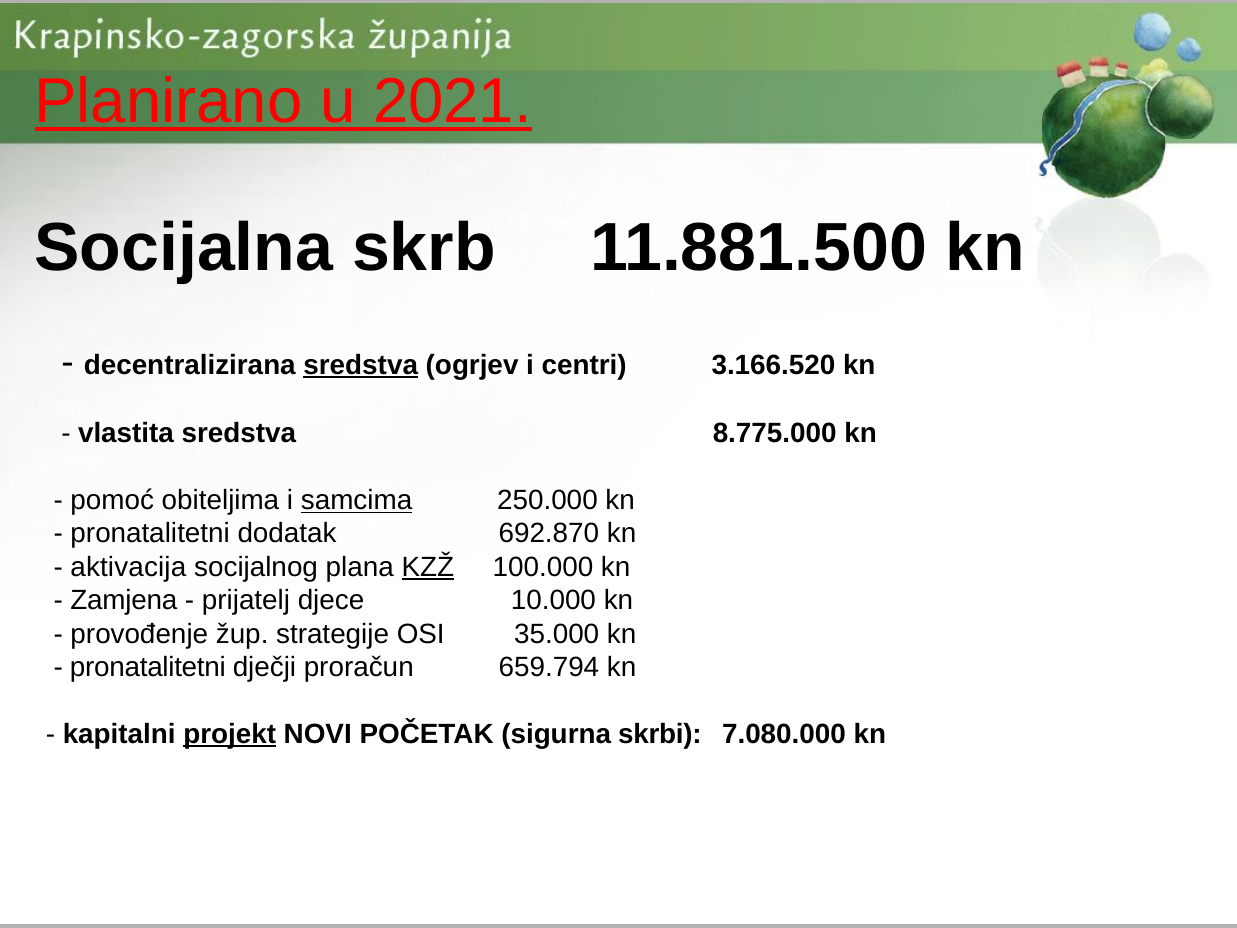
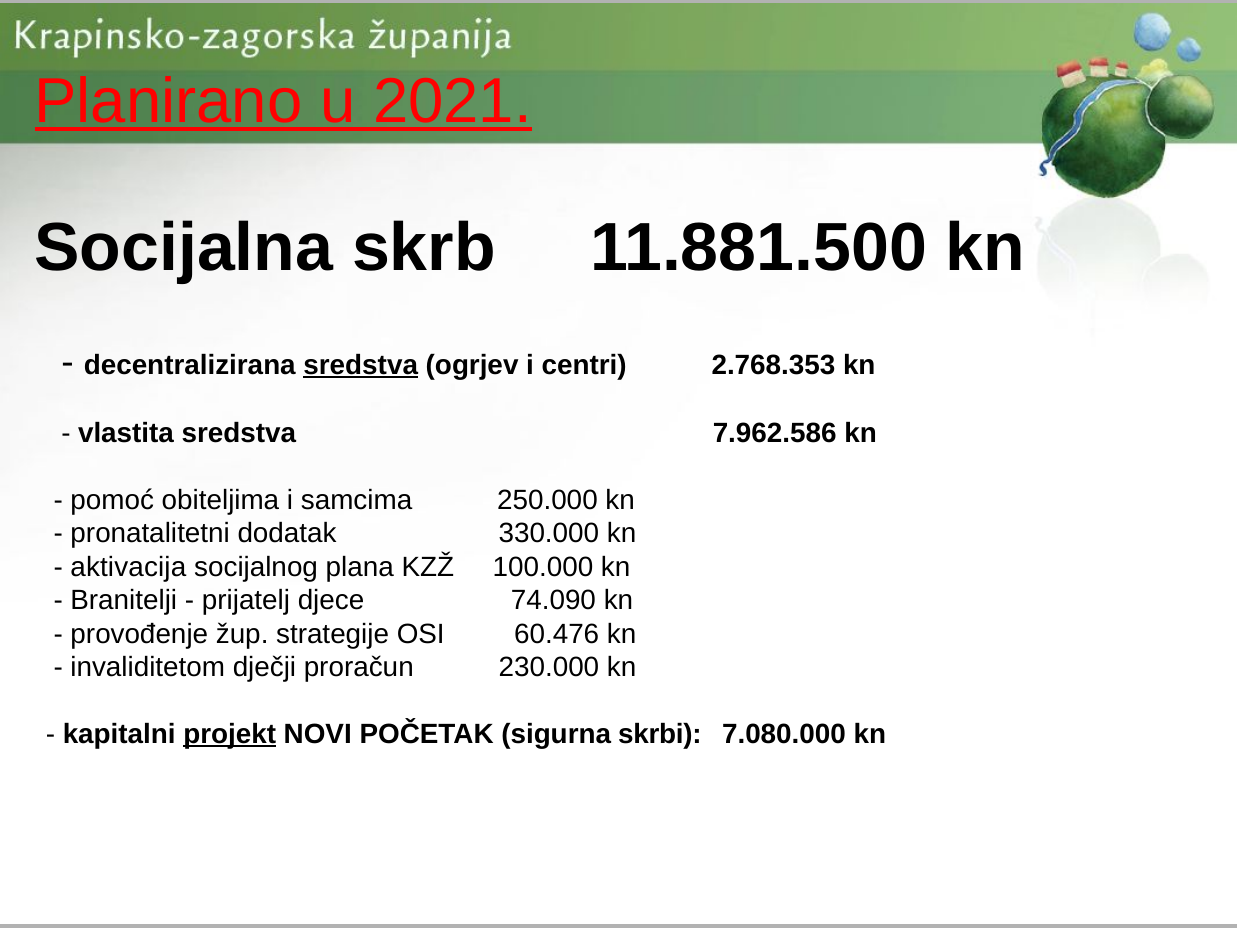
3.166.520: 3.166.520 -> 2.768.353 (773, 365)
8.775.000: 8.775.000 -> 7.962.586 (775, 434)
samcima underline: present -> none (357, 501)
692.870: 692.870 -> 330.000 (549, 534)
KZŽ underline: present -> none (428, 567)
Zamjena: Zamjena -> Branitelji (124, 601)
10.000: 10.000 -> 74.090 (553, 601)
35.000: 35.000 -> 60.476 (557, 634)
pronatalitetni: pronatalitetni -> invaliditetom (148, 668)
659.794: 659.794 -> 230.000 (549, 668)
